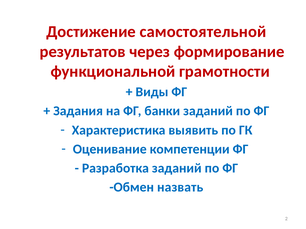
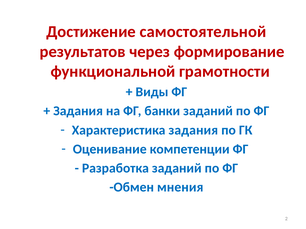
Характеристика выявить: выявить -> задания (193, 130)
назвать: назвать -> мнения (180, 187)
